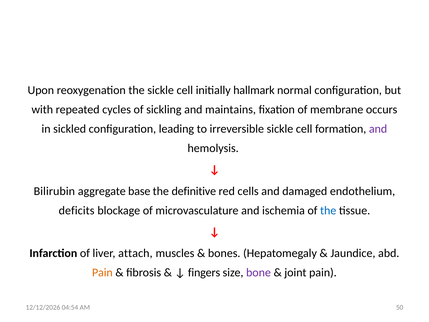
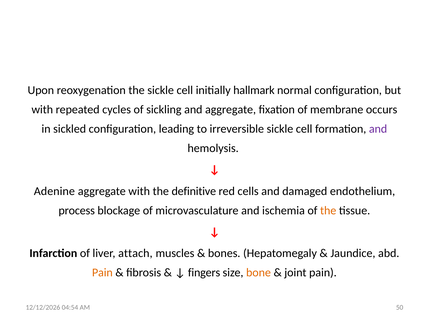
and maintains: maintains -> aggregate (231, 110)
Bilirubin: Bilirubin -> Adenine (54, 191)
aggregate base: base -> with (139, 191)
deficits: deficits -> process (77, 210)
the colour: blue -> orange (328, 210)
bone colour: purple -> orange (258, 272)
